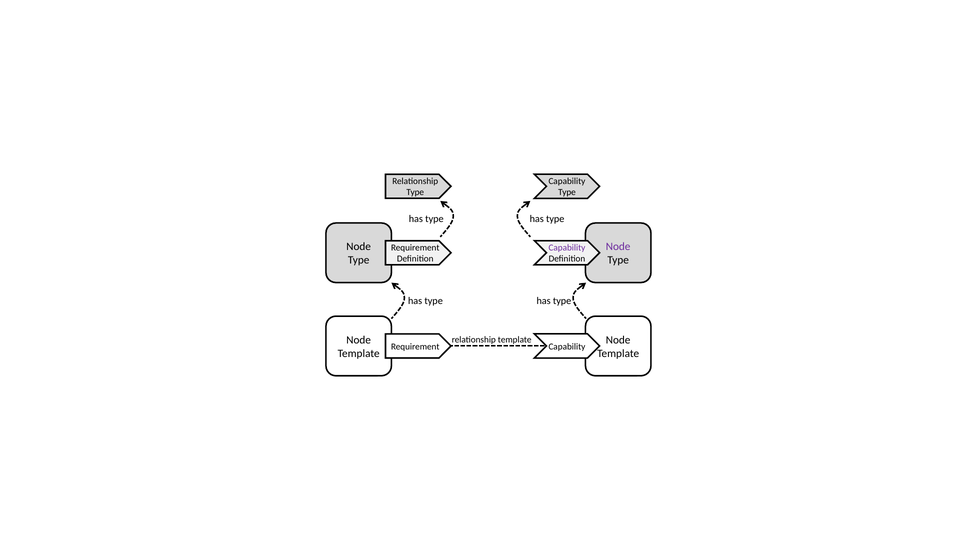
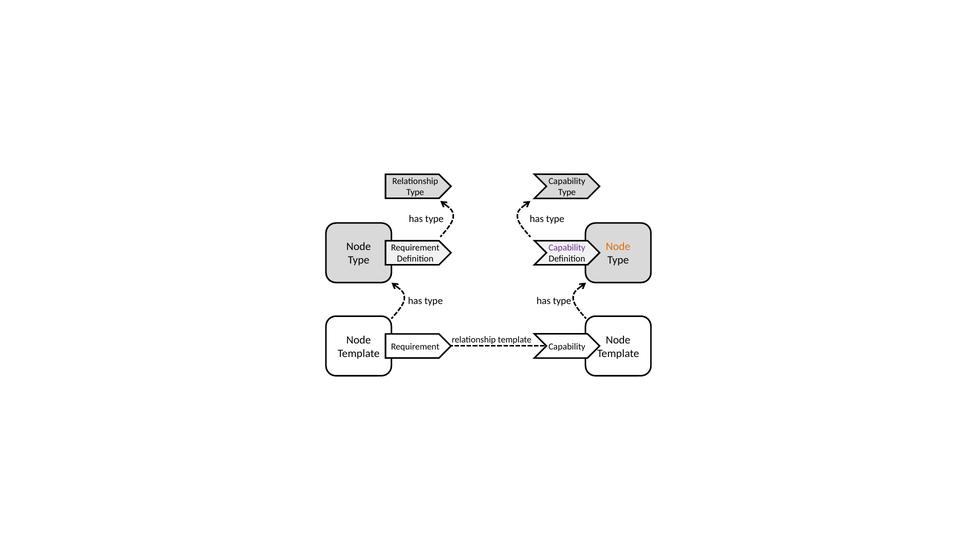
Node colour: purple -> orange (618, 247)
